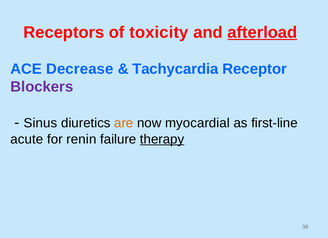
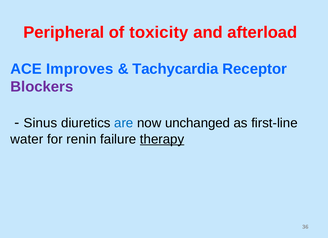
Receptors: Receptors -> Peripheral (64, 32)
afterload underline: present -> none (262, 32)
Decrease: Decrease -> Improves (80, 69)
are colour: orange -> blue (124, 123)
myocardial: myocardial -> unchanged (198, 123)
acute: acute -> water (27, 140)
